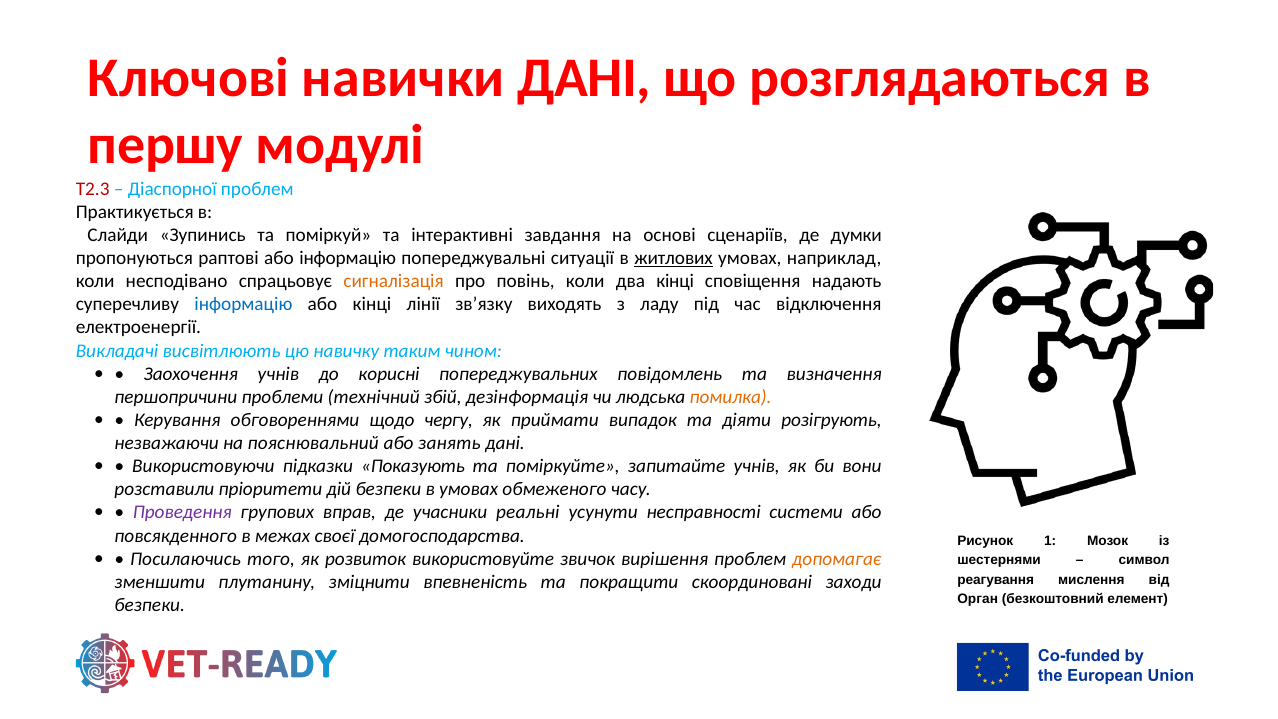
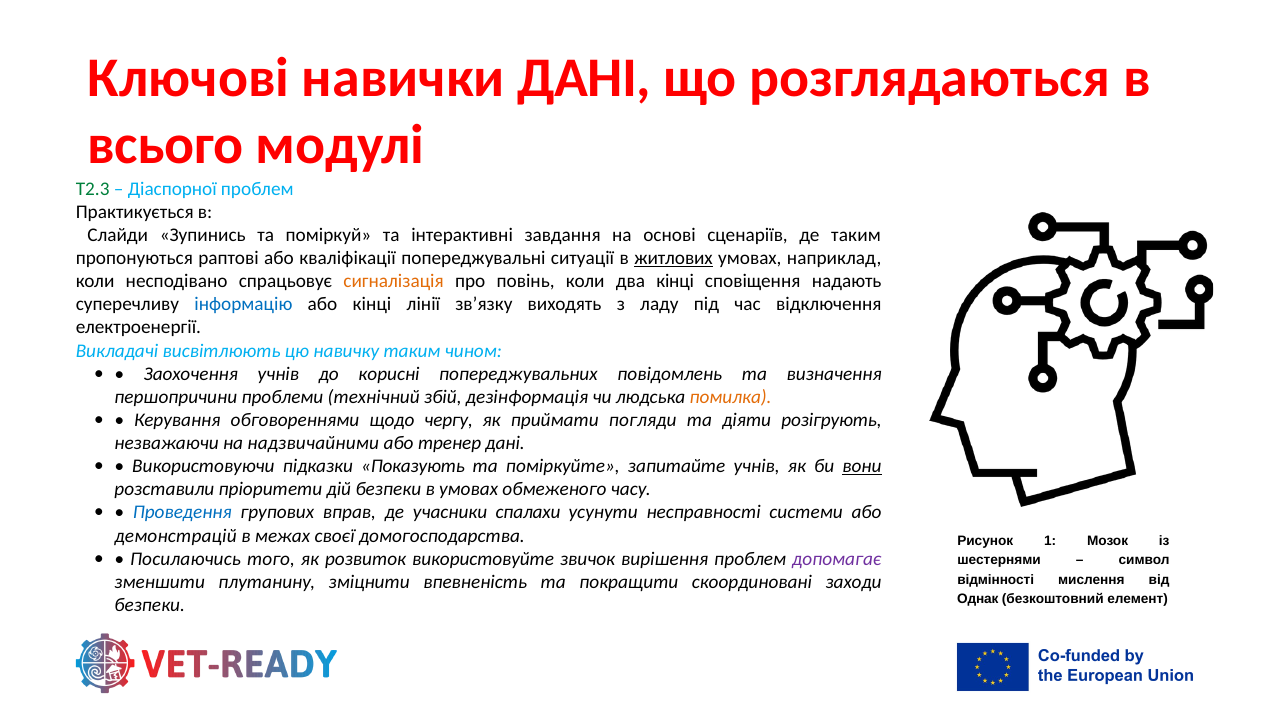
першу: першу -> всього (166, 145)
T2.3 colour: red -> green (93, 189)
де думки: думки -> таким (856, 235)
або інформацію: інформацію -> кваліфікації (348, 258)
випадок: випадок -> погляди (643, 420)
пояснювальний: пояснювальний -> надзвичайними (313, 443)
занять: занять -> тренер (450, 443)
вони underline: none -> present (862, 466)
Проведення colour: purple -> blue (182, 512)
реальні: реальні -> спалахи (528, 512)
повсякденного: повсякденного -> демонстрацій (176, 536)
допомагає colour: orange -> purple (837, 559)
реагування: реагування -> відмінності (996, 580)
Орган: Орган -> Однак (978, 599)
